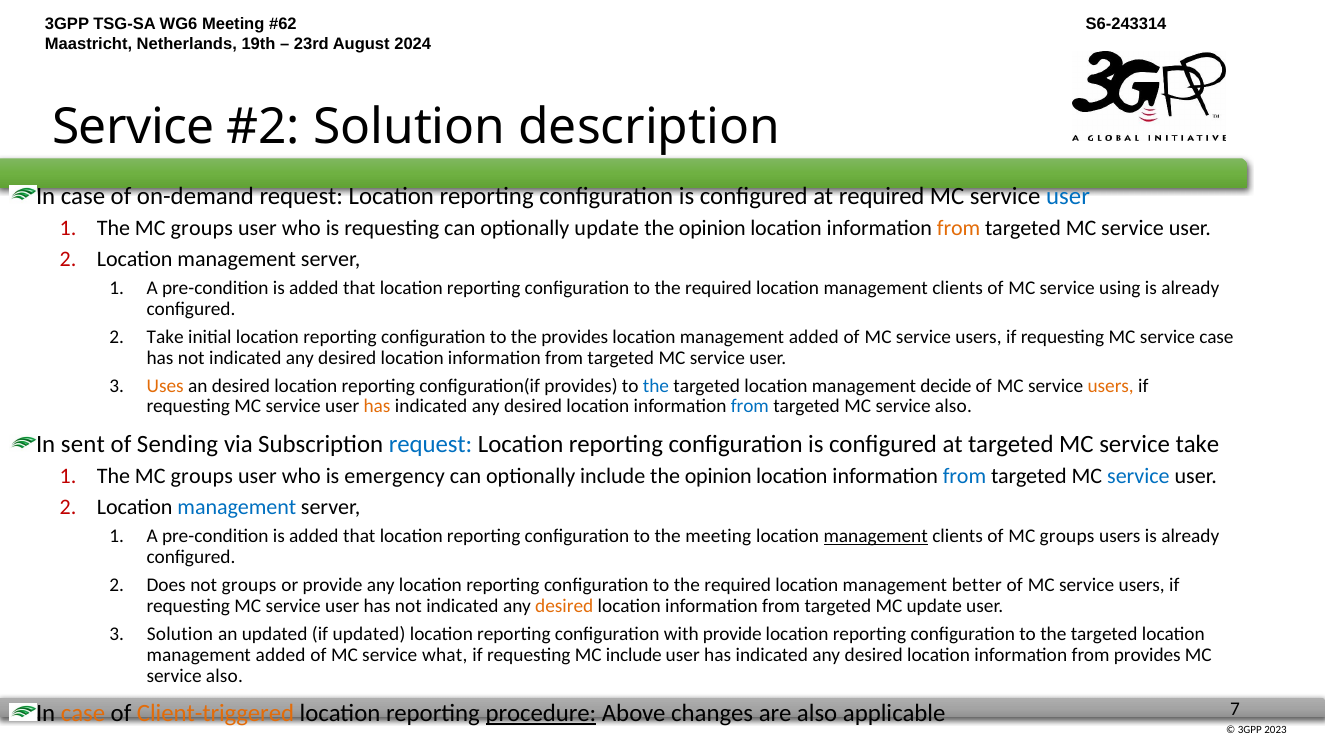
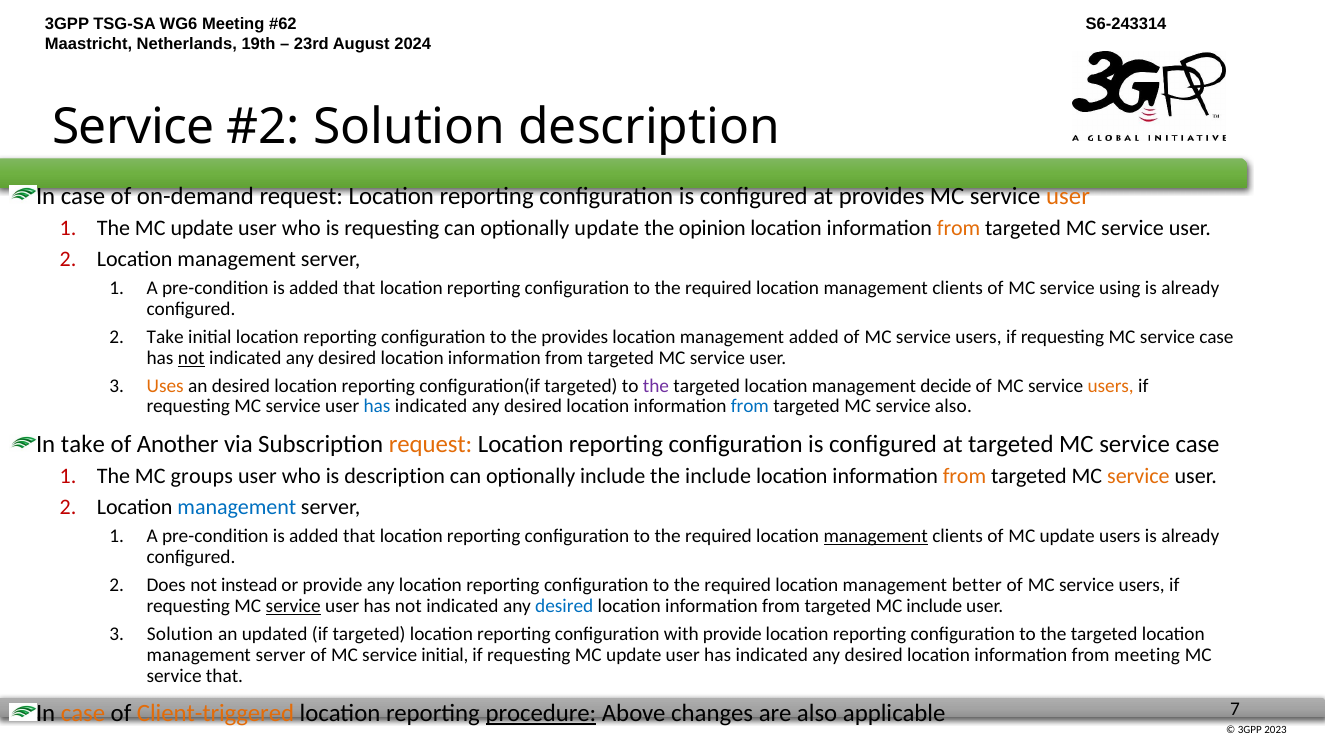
at required: required -> provides (882, 196)
user colour: blue -> orange (1068, 196)
groups: groups -> update (202, 228)
not underline: none -> present (191, 358)
configuration(if provides: provides -> targeted (581, 385)
the colour: blue -> purple (656, 385)
has colour: orange -> blue (377, 406)
In sent: sent -> take (83, 444)
Sending: Sending -> Another (178, 444)
request colour: blue -> orange (431, 444)
targeted MC service take: take -> case (1197, 444)
is emergency: emergency -> description (395, 476)
include the opinion: opinion -> include (718, 476)
from colour: blue -> orange (964, 476)
service colour: blue -> orange (1138, 476)
meeting: meeting -> required (719, 536)
of MC groups: groups -> update (1067, 536)
not groups: groups -> instead (249, 585)
service underline: none -> present (293, 606)
desired colour: orange -> blue (564, 606)
MC update: update -> include (934, 606)
if updated: updated -> targeted (369, 633)
added: added -> server (281, 654)
service what: what -> initial (445, 654)
requesting MC include: include -> update (634, 654)
from provides: provides -> meeting (1147, 654)
also: also -> that (225, 675)
